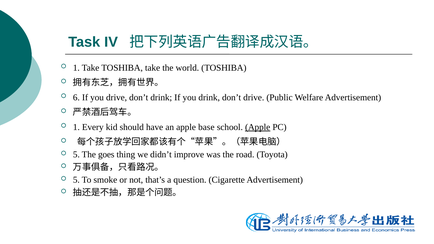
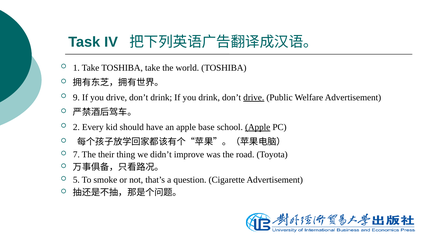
6: 6 -> 9 (76, 97)
drive underline: none -> present (254, 97)
1: 1 -> 2 (76, 127)
5: 5 -> 7 (76, 155)
goes: goes -> their (106, 155)
